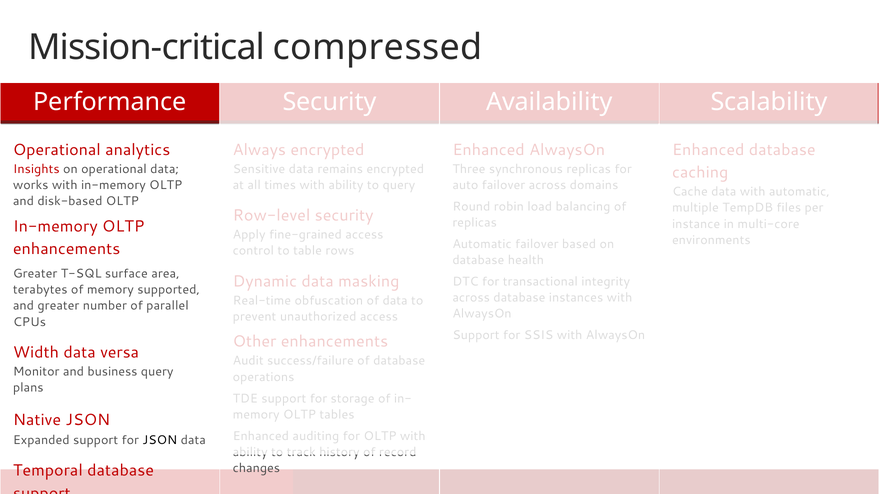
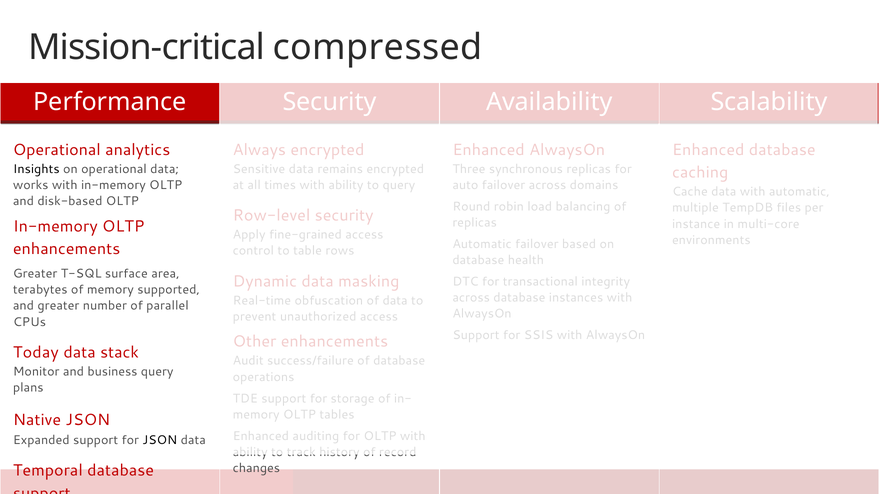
Insights colour: red -> black (36, 169)
Width: Width -> Today (36, 353)
versa: versa -> stack (120, 353)
